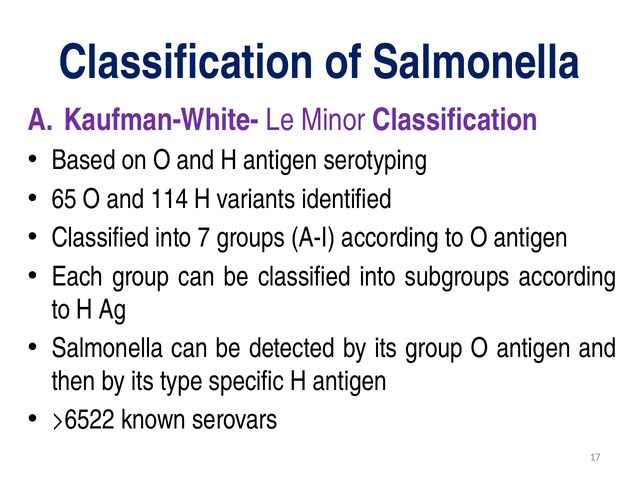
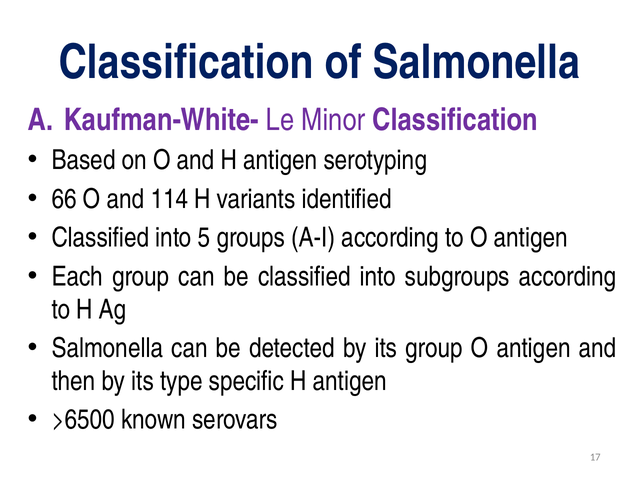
65: 65 -> 66 (64, 199)
7: 7 -> 5 (204, 238)
>6522: >6522 -> >6500 (83, 420)
